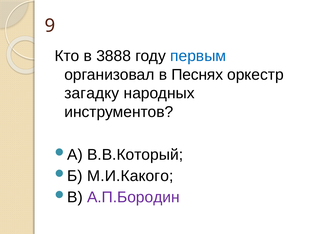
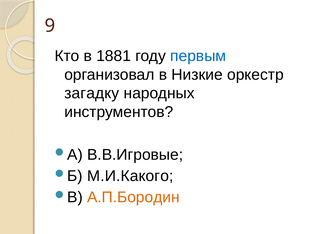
3888: 3888 -> 1881 (114, 56)
Песнях: Песнях -> Низкие (197, 75)
В.В.Который: В.В.Который -> В.В.Игровые (135, 155)
А.П.Бородин colour: purple -> orange (133, 197)
